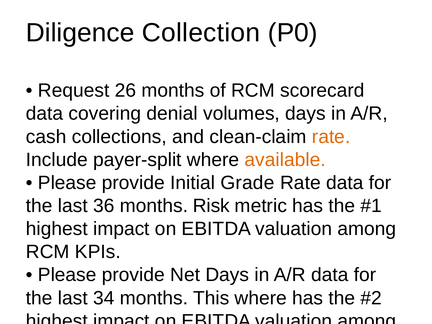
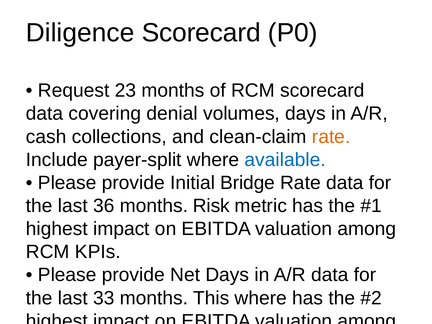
Diligence Collection: Collection -> Scorecard (201, 33)
26: 26 -> 23 (125, 91)
available colour: orange -> blue (285, 160)
Grade: Grade -> Bridge (248, 183)
34: 34 -> 33 (104, 298)
